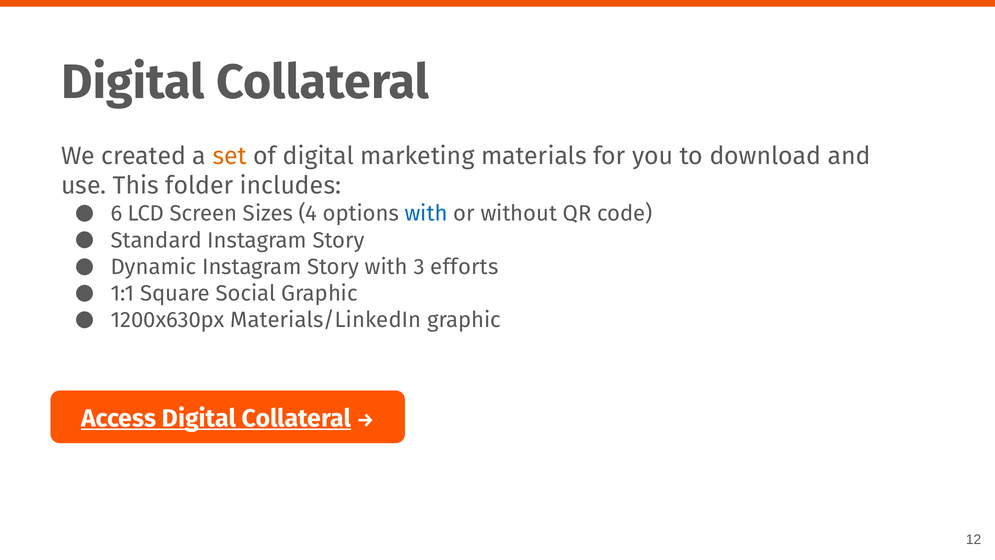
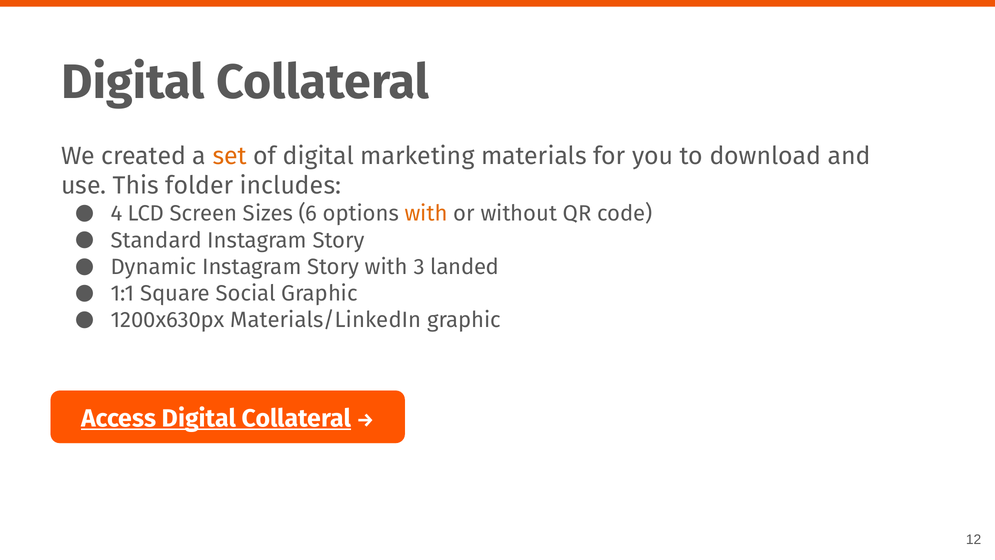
6: 6 -> 4 (116, 214)
4: 4 -> 6 (308, 214)
with colour: blue -> orange (426, 214)
efforts: efforts -> landed (465, 267)
